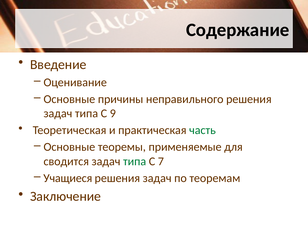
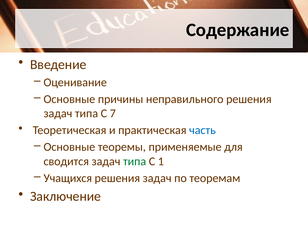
9: 9 -> 7 (113, 113)
часть colour: green -> blue (202, 130)
7: 7 -> 1 (161, 161)
Учащиеся: Учащиеся -> Учащихся (68, 178)
